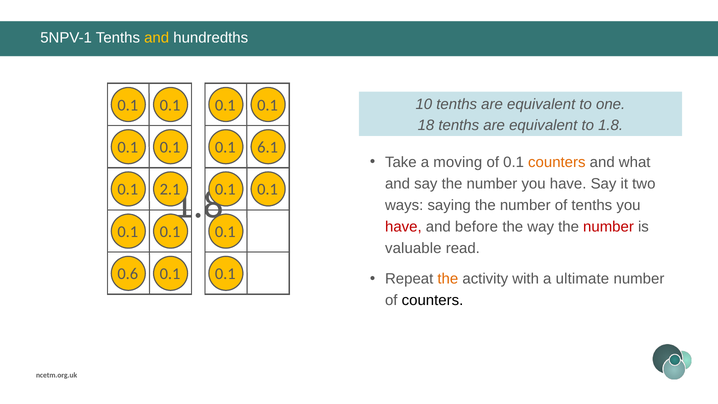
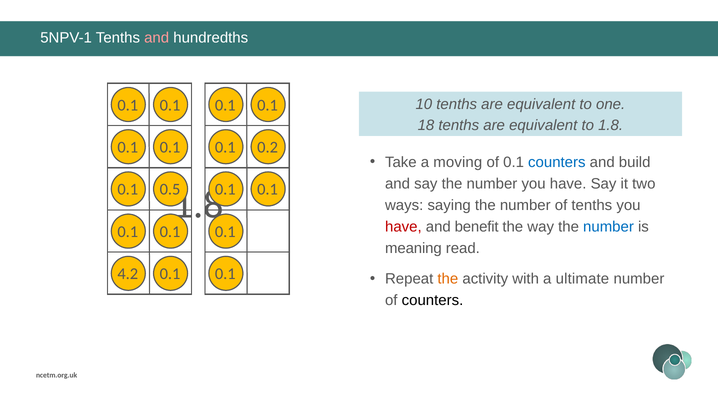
and colour: yellow -> pink (157, 38)
6.1: 6.1 -> 0.2 (268, 147)
counters colour: orange -> blue (557, 162)
what: what -> build (635, 162)
2.1: 2.1 -> 0.5 (170, 189)
before: before -> benefit (477, 227)
number colour: red -> blue (608, 227)
valuable: valuable -> meaning (413, 248)
0.6: 0.6 -> 4.2 (128, 274)
